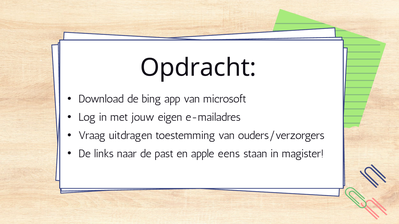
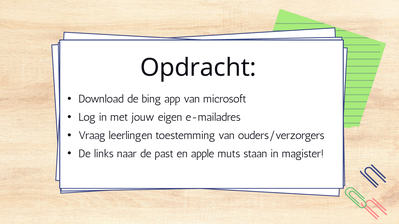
uitdragen: uitdragen -> leerlingen (131, 136)
eens: eens -> muts (229, 154)
